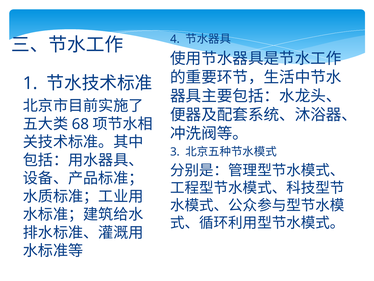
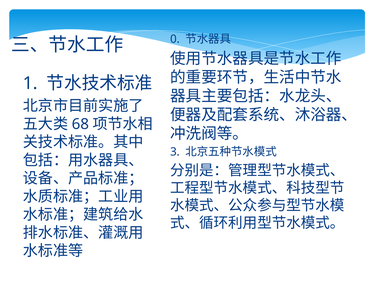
4: 4 -> 0 (175, 39)
